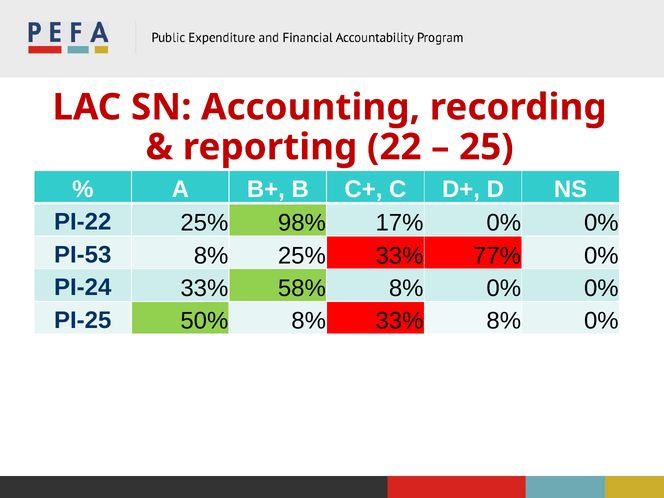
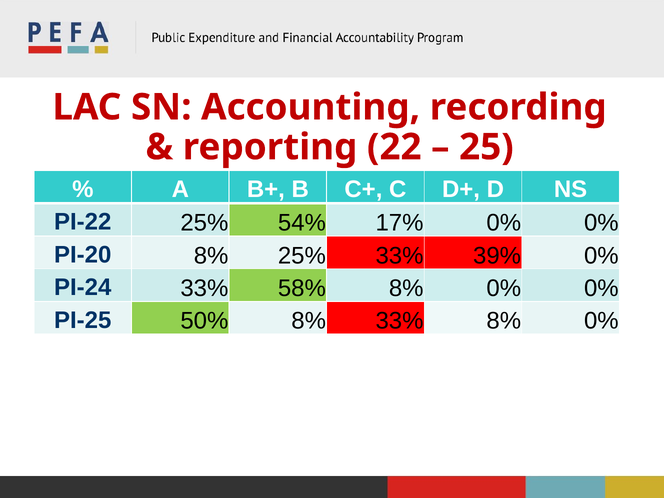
98%: 98% -> 54% (302, 223)
PI-53: PI-53 -> PI-20 (83, 255)
77%: 77% -> 39% (497, 256)
